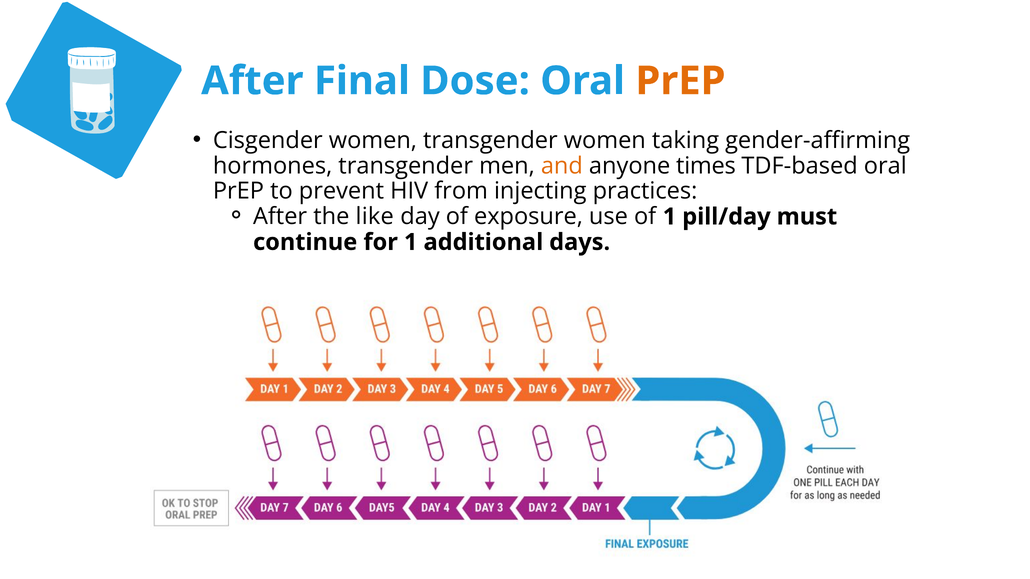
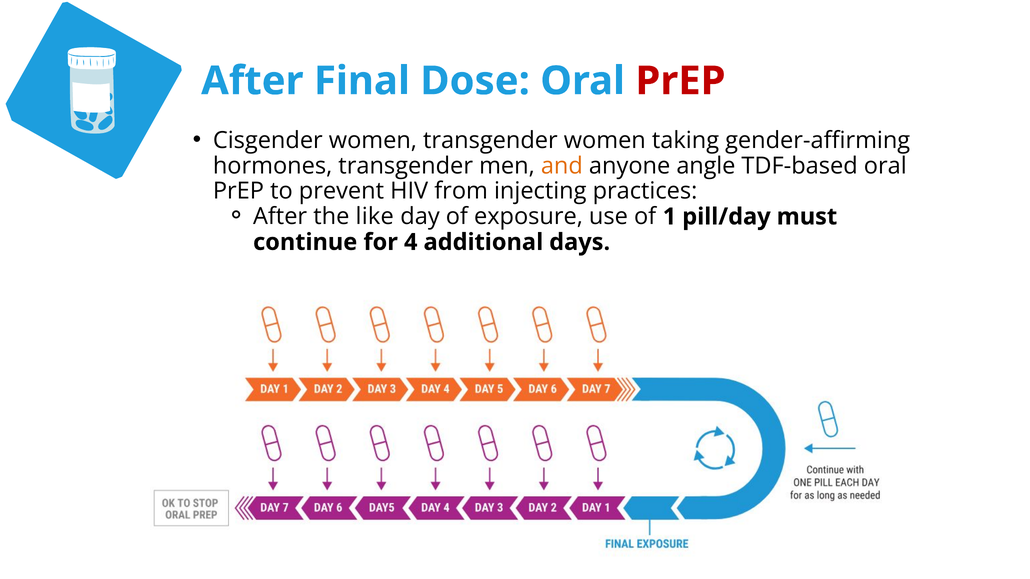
PrEP colour: orange -> red (680, 81)
times: times -> angle (706, 166)
for 1: 1 -> 4 (411, 242)
